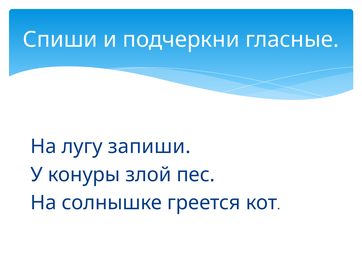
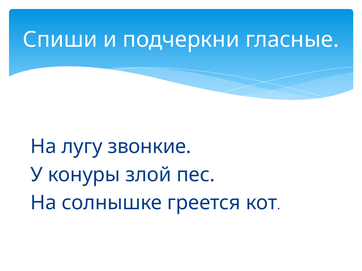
запиши: запиши -> звонкие (149, 147)
